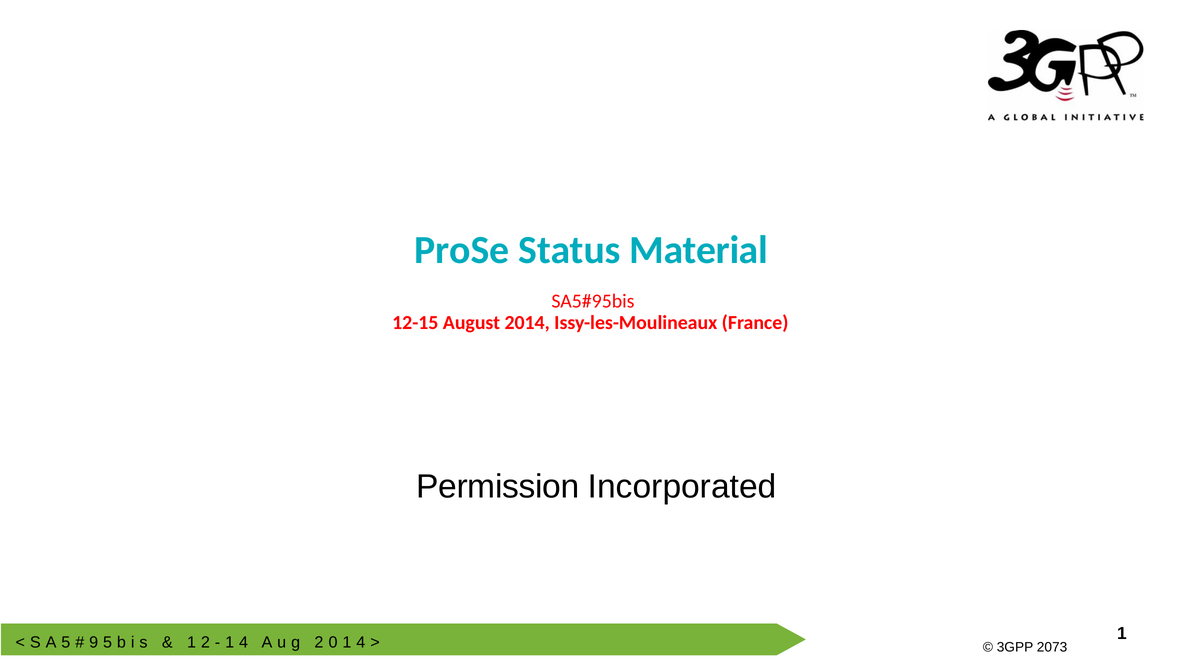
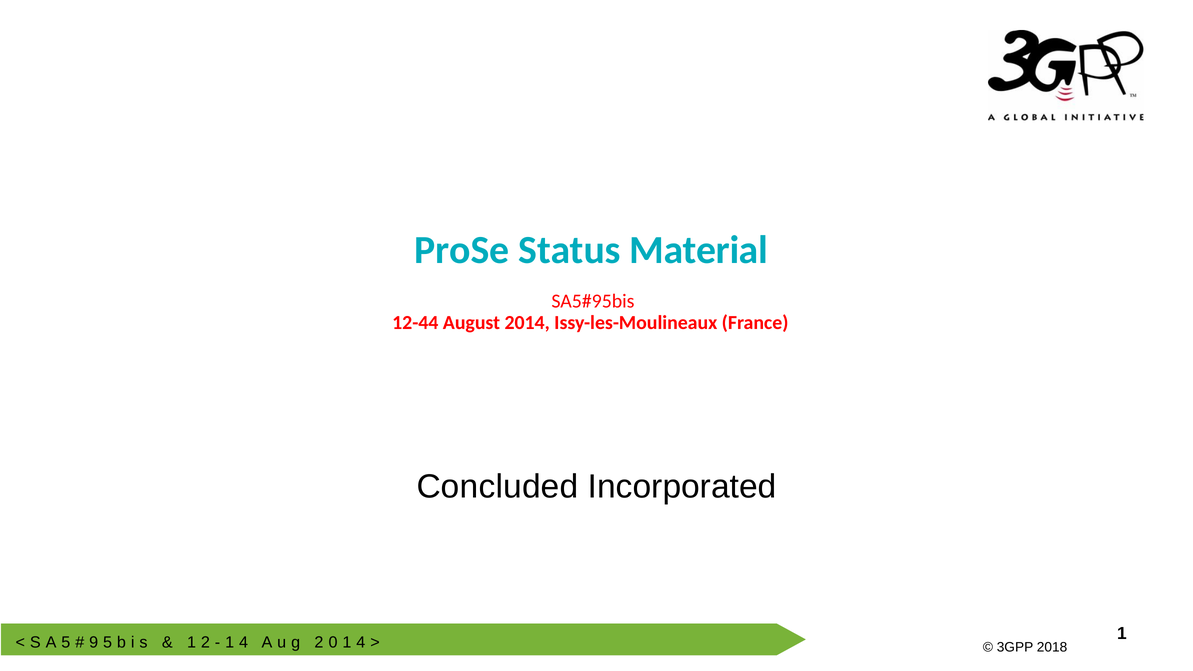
12-15: 12-15 -> 12-44 (415, 323)
Permission: Permission -> Concluded (498, 487)
2073: 2073 -> 2018 (1052, 648)
